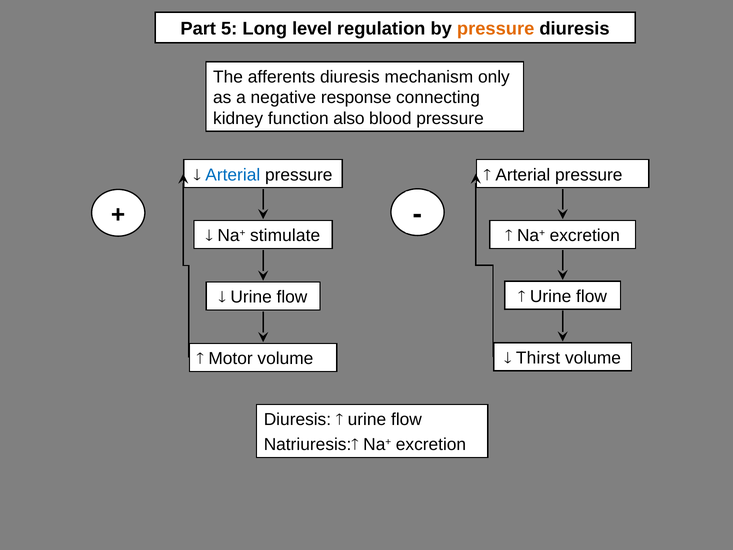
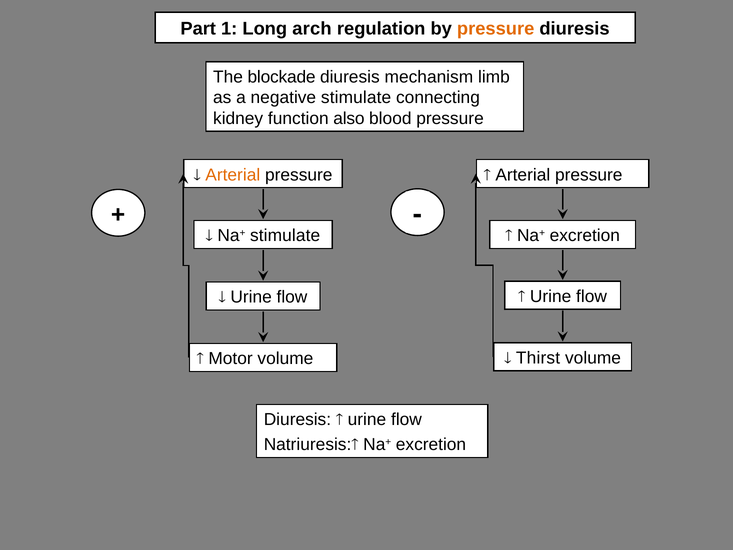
5: 5 -> 1 (229, 29)
level: level -> arch (312, 29)
afferents: afferents -> blockade (282, 77)
only: only -> limb (494, 77)
negative response: response -> stimulate (356, 98)
Arterial colour: blue -> orange (233, 175)
